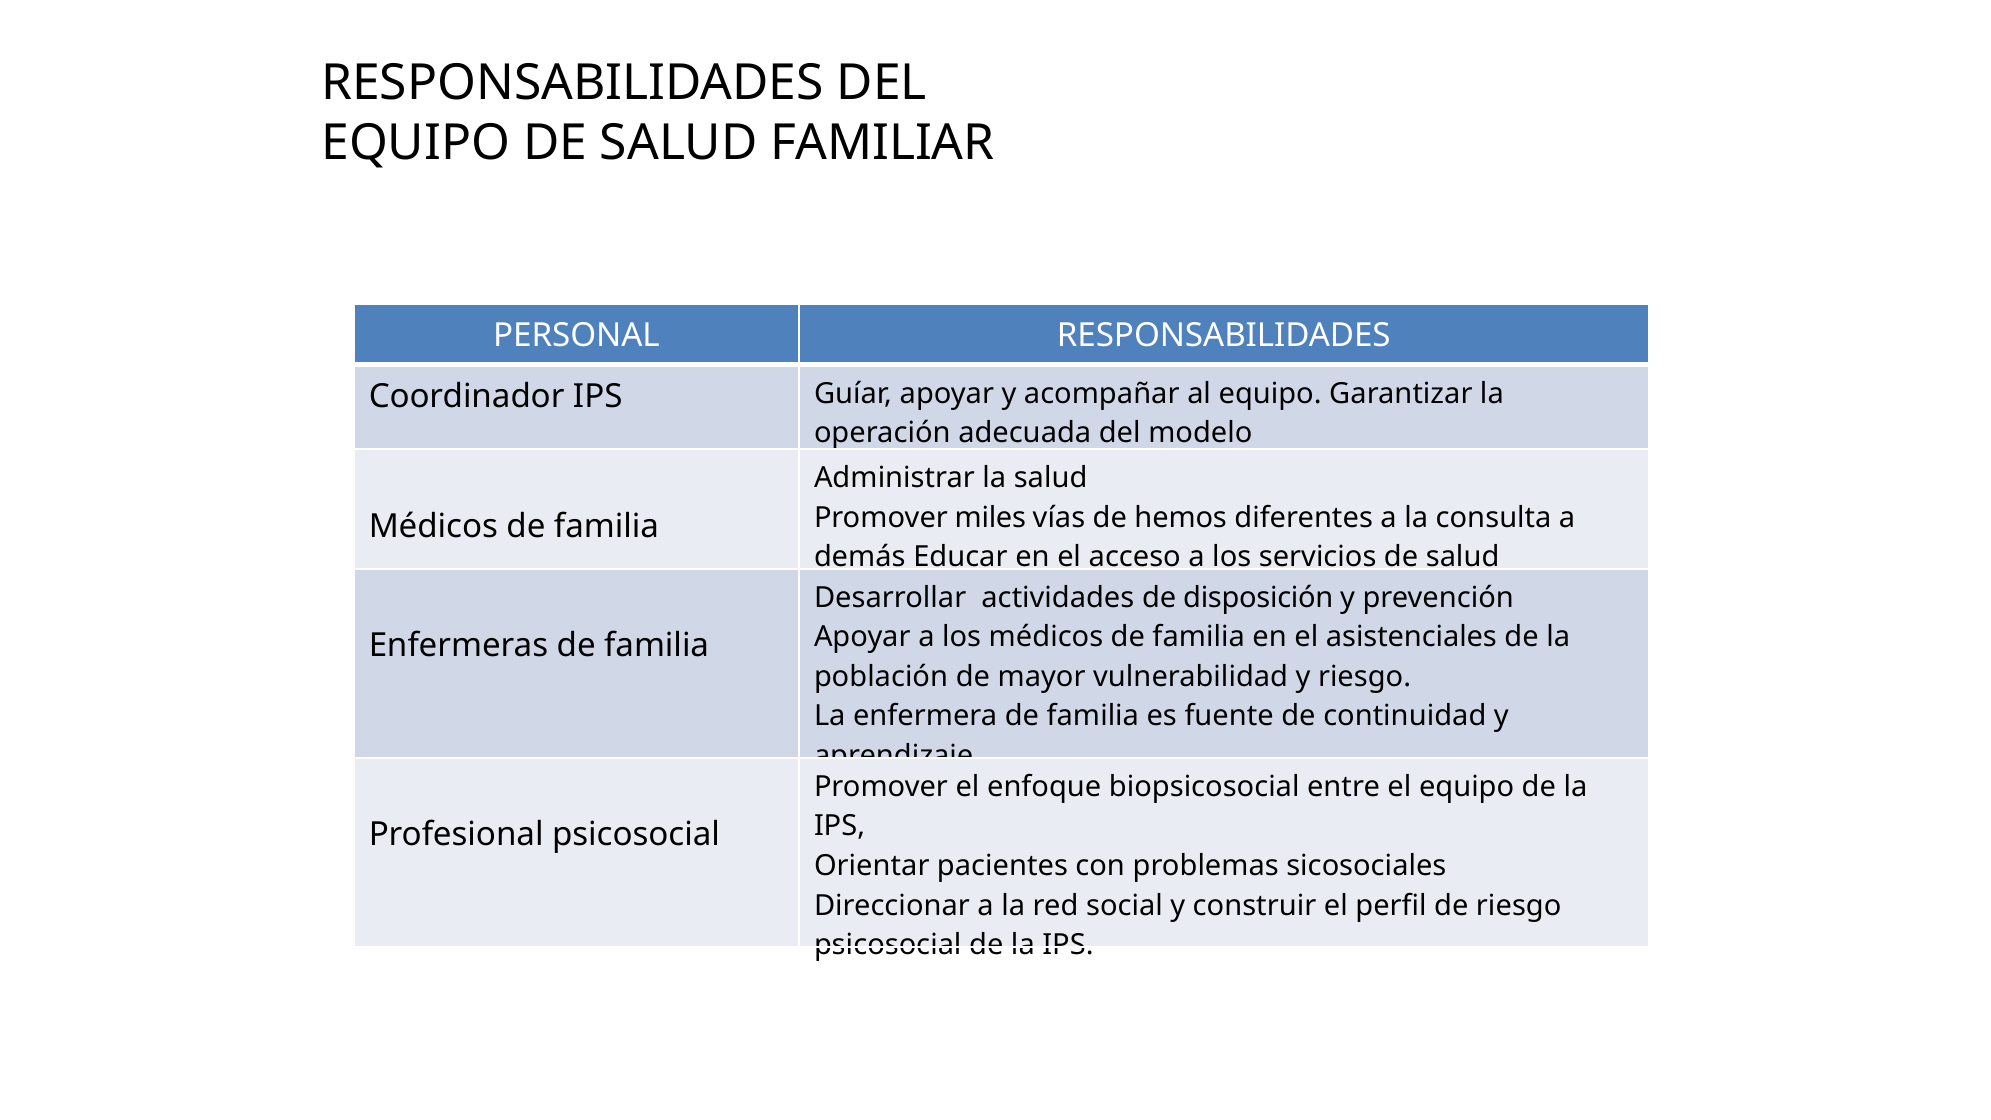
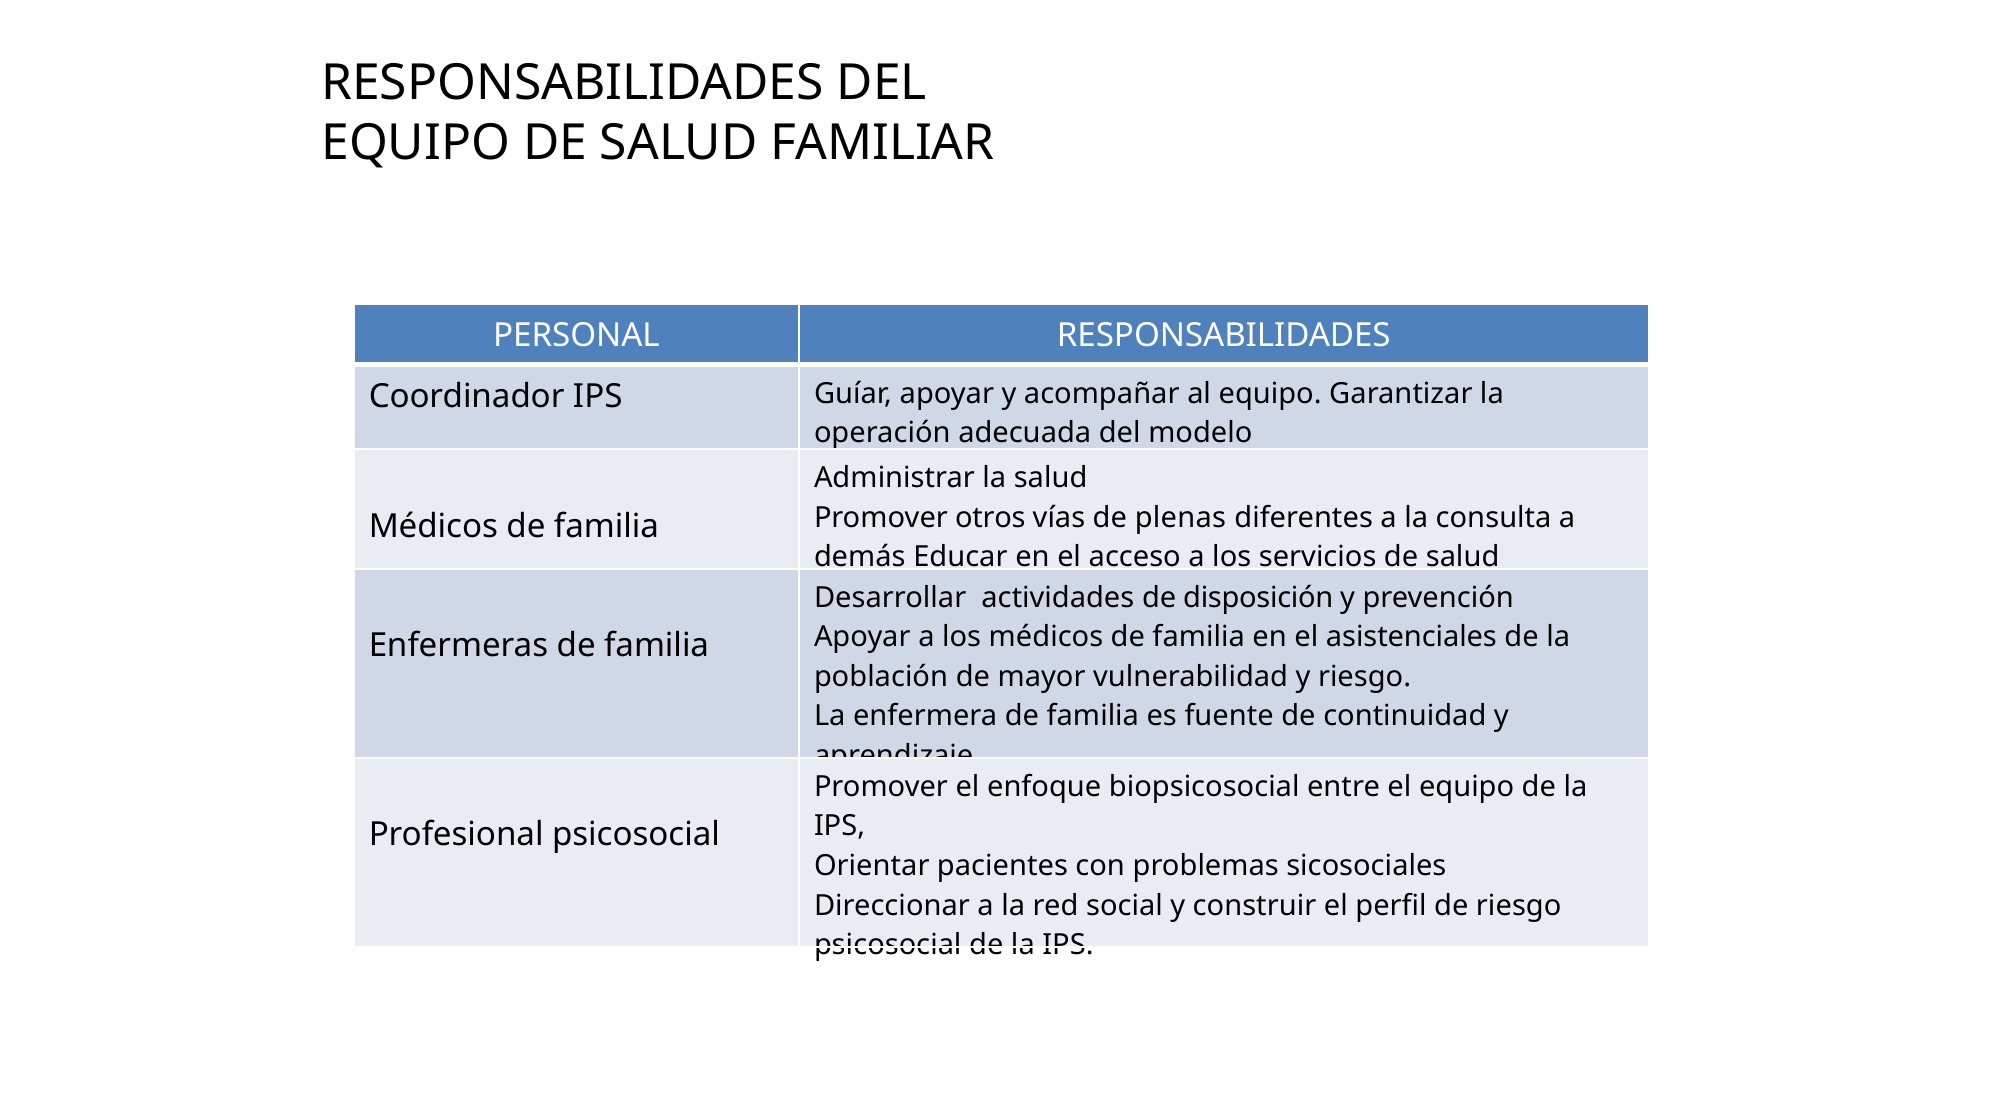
miles: miles -> otros (990, 518)
hemos: hemos -> plenas (1180, 518)
